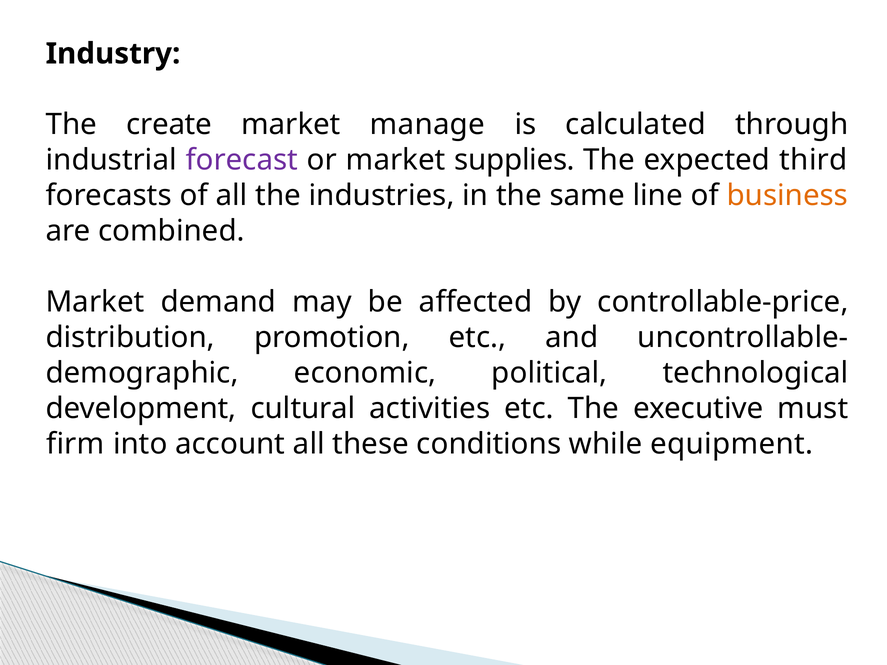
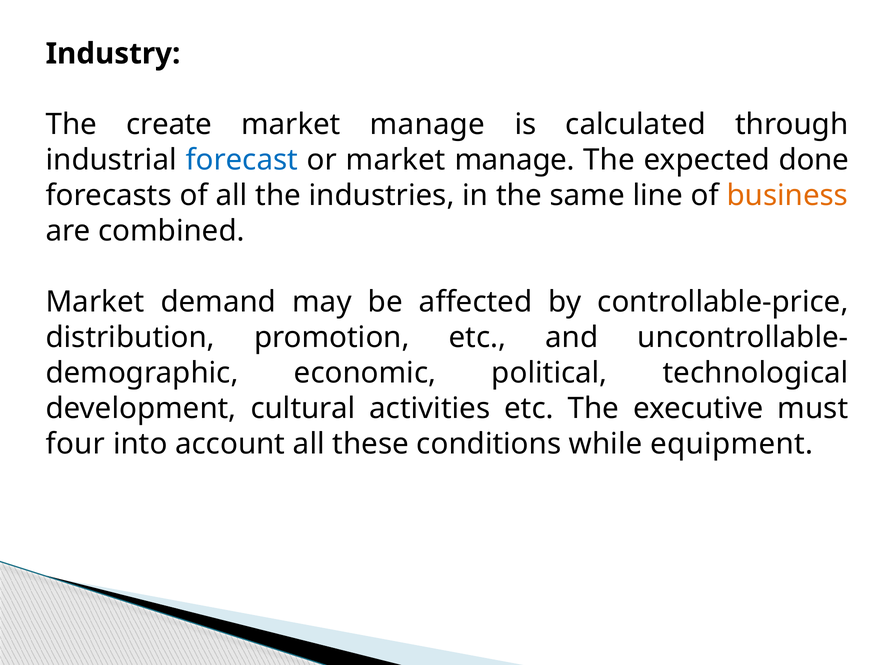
forecast colour: purple -> blue (242, 160)
or market supplies: supplies -> manage (515, 160)
third: third -> done (814, 160)
firm: firm -> four (75, 444)
